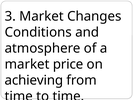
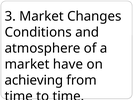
price: price -> have (68, 64)
